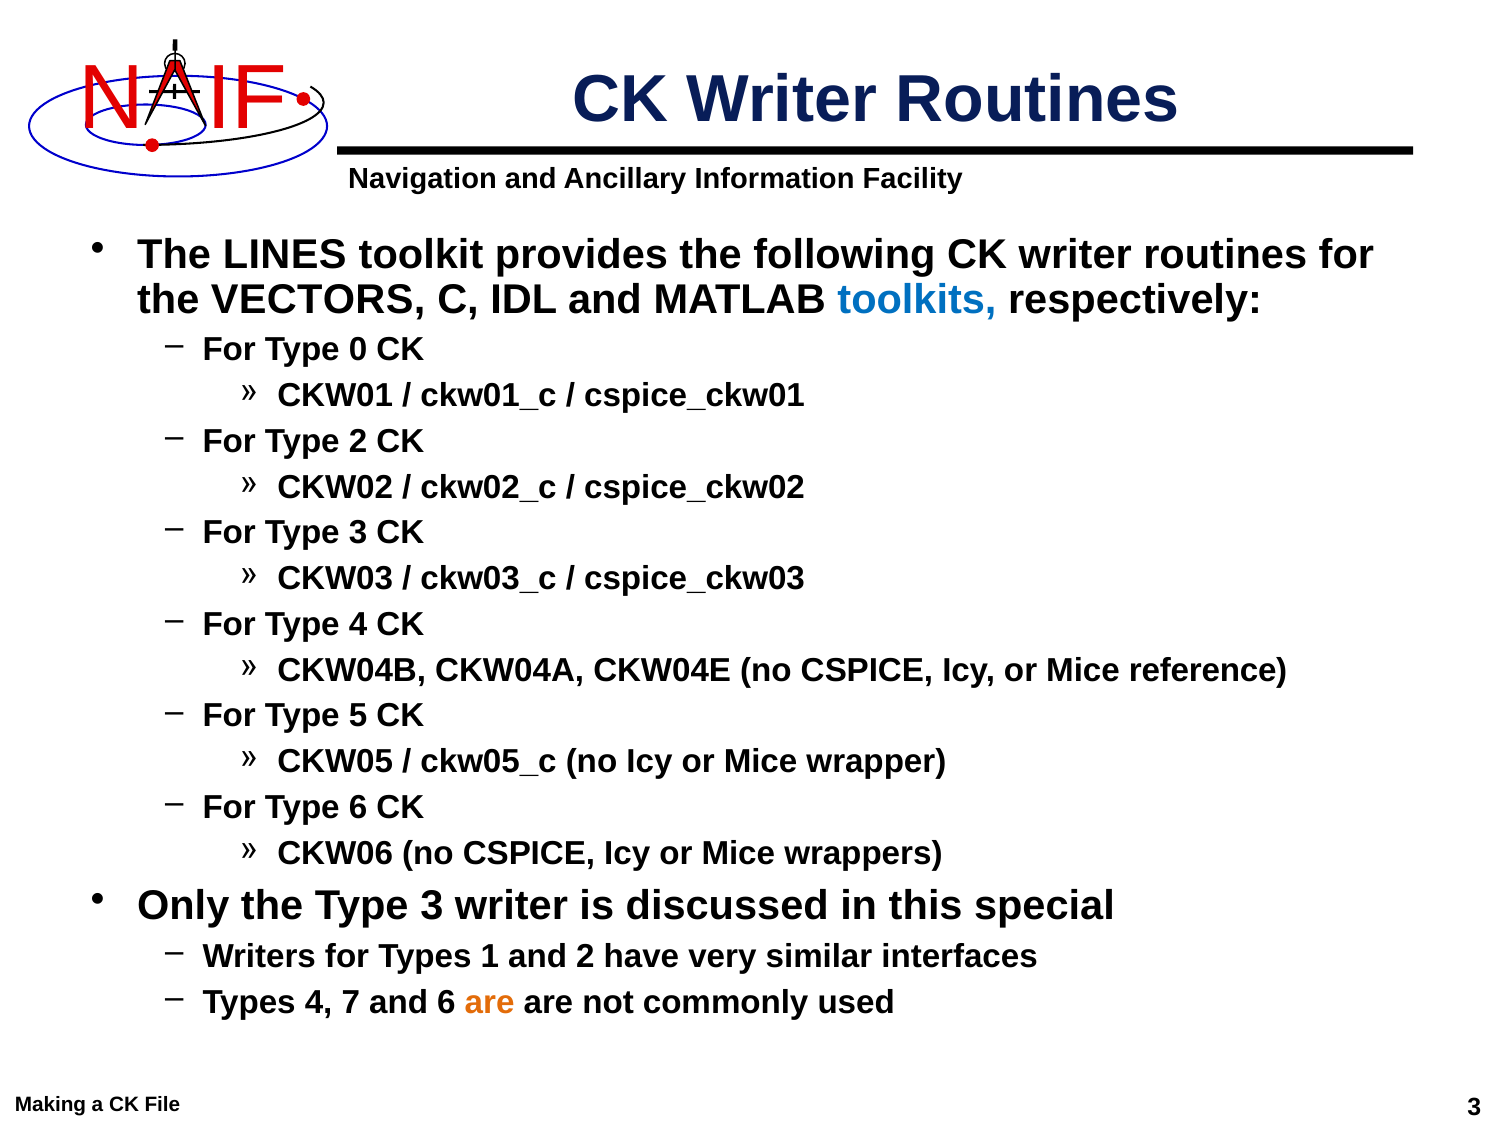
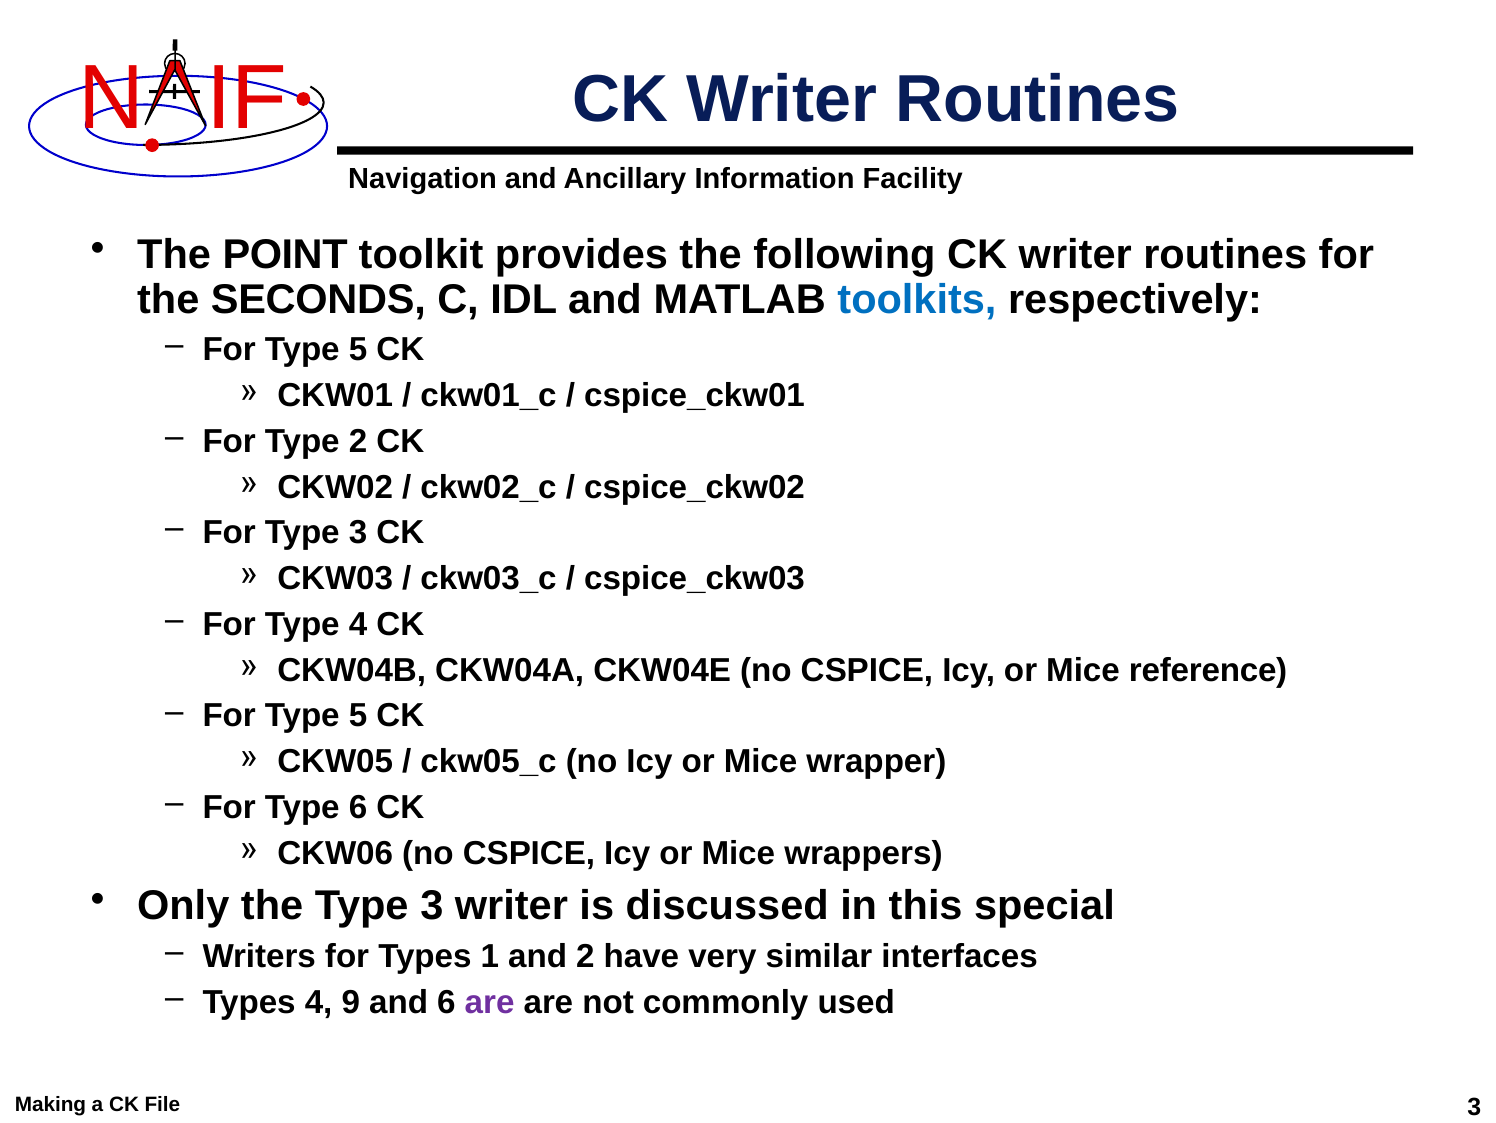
LINES: LINES -> POINT (285, 255)
VECTORS: VECTORS -> SECONDS (318, 299)
0: 0 -> 5 (358, 350)
7: 7 -> 9 (351, 1002)
are colour: orange -> purple (490, 1002)
